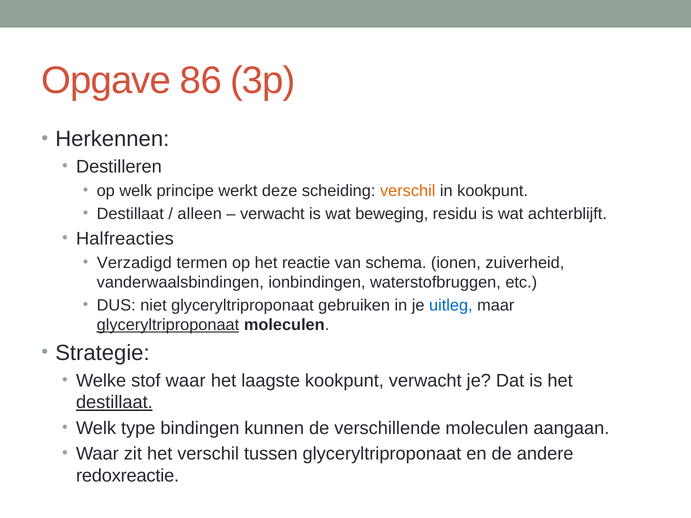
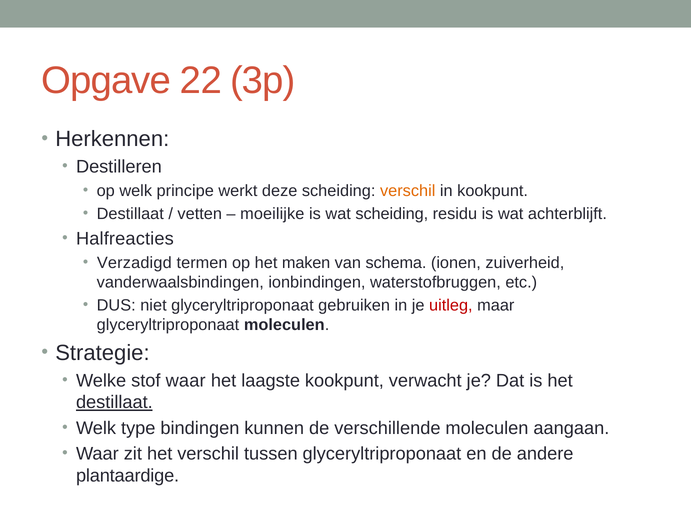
86: 86 -> 22 (201, 80)
alleen: alleen -> vetten (200, 214)
verwacht: verwacht -> moeilijke (272, 214)
wat beweging: beweging -> scheiding (392, 214)
reactie: reactie -> maken (306, 263)
uitleg colour: blue -> red (451, 305)
glyceryltriproponaat underline: present -> none (168, 325)
redoxreactie: redoxreactie -> plantaardige (128, 476)
